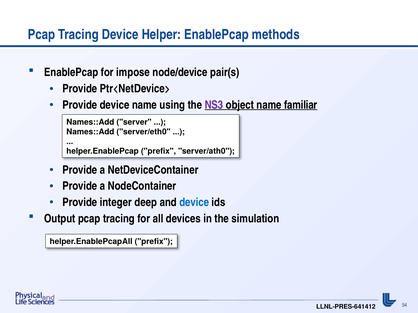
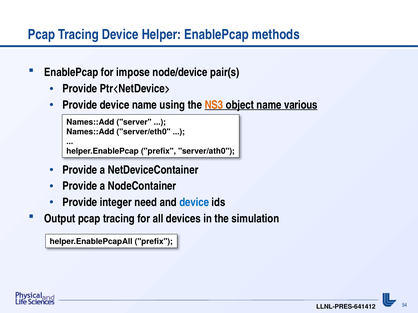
NS3 colour: purple -> orange (214, 105)
familiar: familiar -> various (301, 105)
deep: deep -> need (146, 203)
